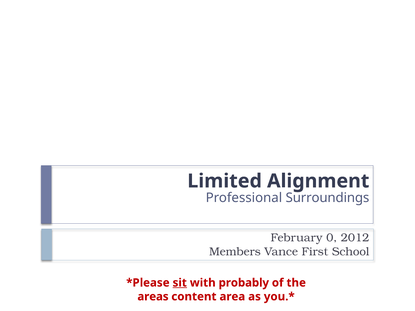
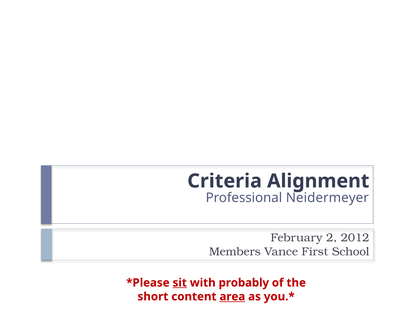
Limited: Limited -> Criteria (225, 181)
Surroundings: Surroundings -> Neidermeyer (327, 198)
0: 0 -> 2 (332, 238)
areas: areas -> short (153, 297)
area underline: none -> present (232, 297)
